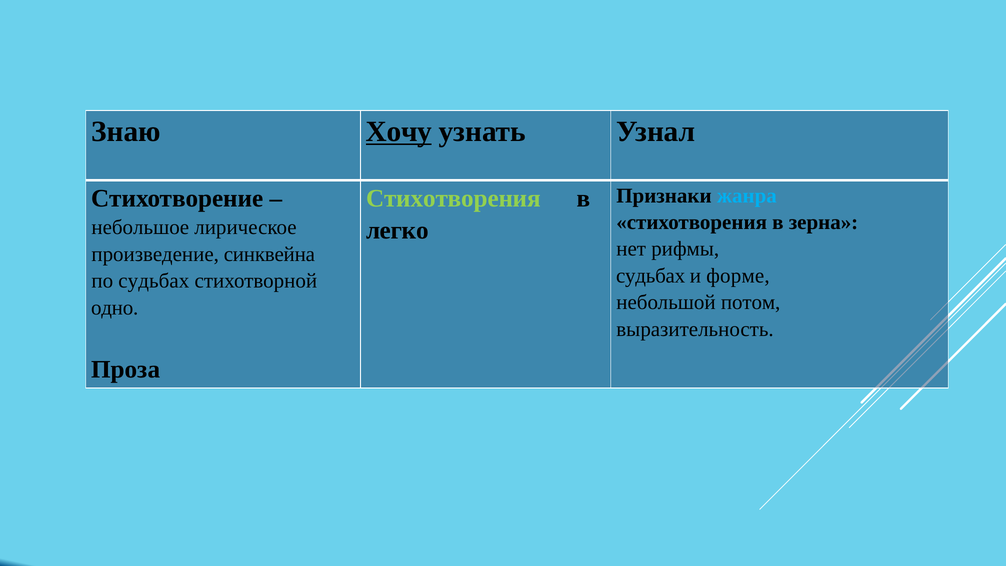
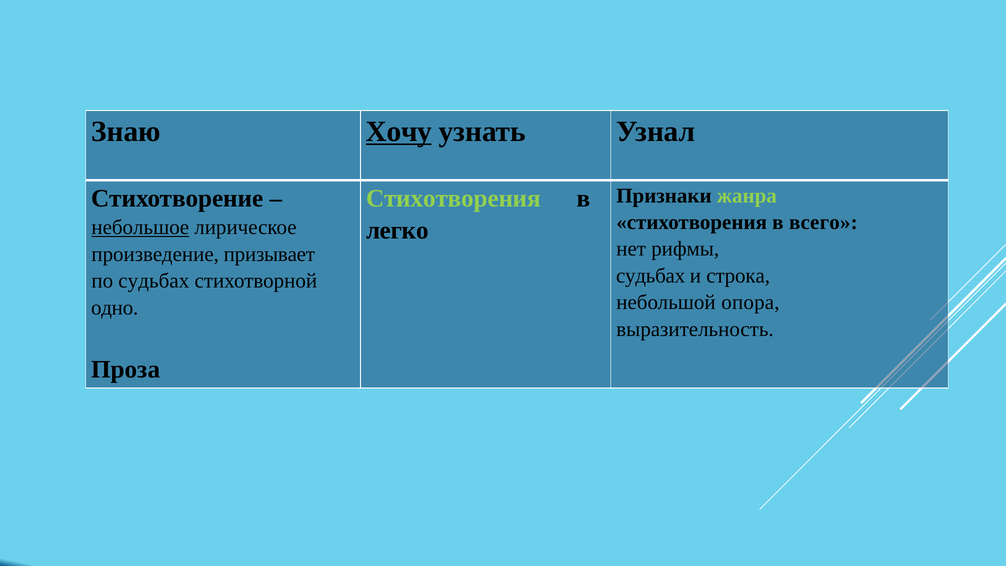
жанра colour: light blue -> light green (747, 196)
зерна: зерна -> всего (823, 222)
небольшое underline: none -> present (140, 228)
синквейна: синквейна -> призывает (269, 254)
форме: форме -> строка (738, 276)
потом: потом -> опора (750, 302)
